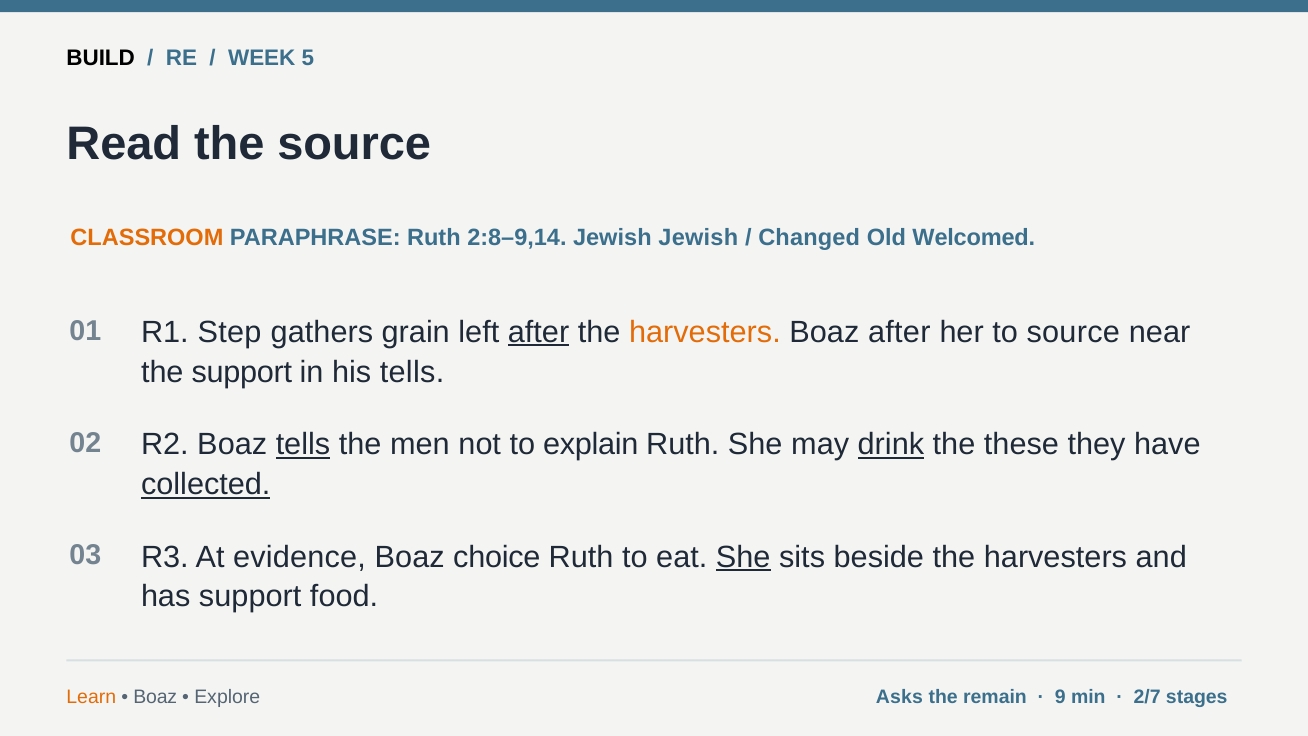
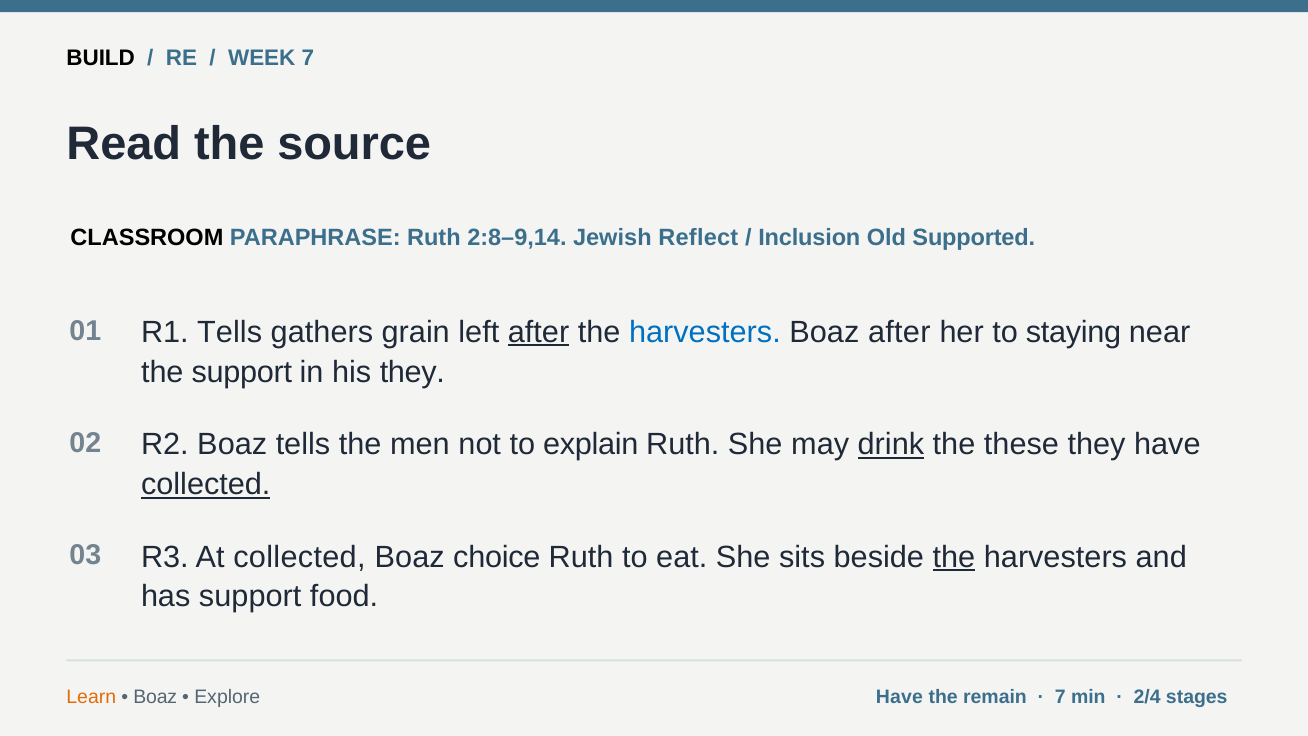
WEEK 5: 5 -> 7 (308, 58)
CLASSROOM colour: orange -> black (147, 238)
Jewish Jewish: Jewish -> Reflect (698, 238)
Changed: Changed -> Inclusion (809, 238)
Welcomed: Welcomed -> Supported (974, 238)
R1 Step: Step -> Tells (230, 332)
harvesters colour: orange -> blue (705, 332)
to source: source -> staying (1074, 332)
his tells: tells -> they (412, 372)
tells underline: present -> none (303, 444)
At evidence: evidence -> collected (299, 557)
She underline: present -> none (743, 557)
the underline: none -> present (954, 557)
Explore Asks: Asks -> Have (899, 696)
9: 9 -> 7 (1060, 696)
2/7: 2/7 -> 2/4 (1147, 696)
